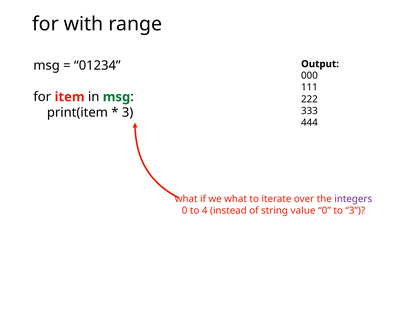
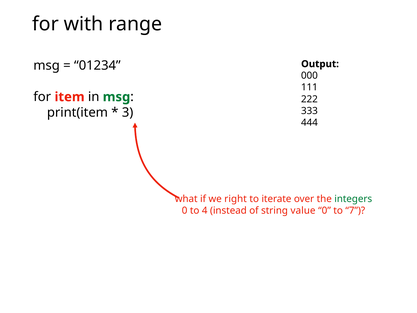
we what: what -> right (236, 199)
integers colour: purple -> green (353, 199)
to 3: 3 -> 7 (355, 211)
